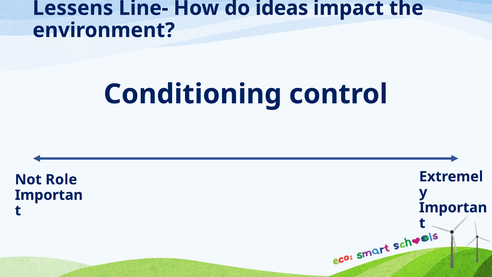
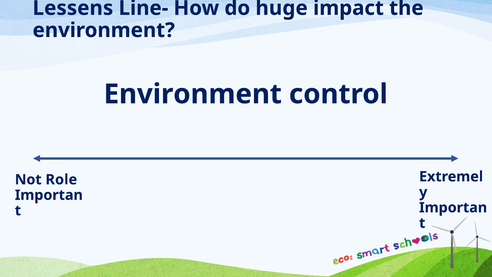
ideas: ideas -> huge (282, 8)
Conditioning: Conditioning -> Environment (193, 94)
